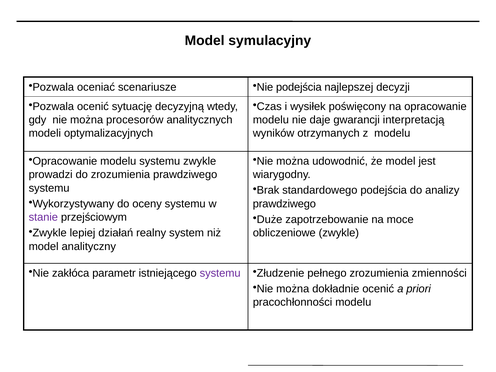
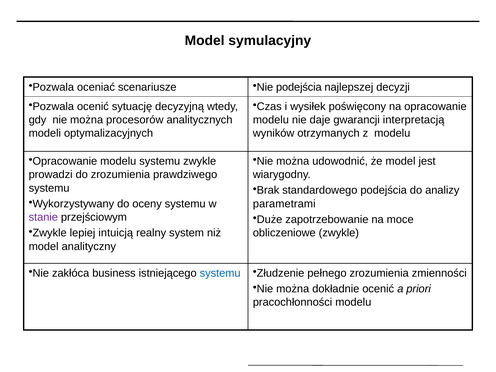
prawdziwego: prawdziwego -> parametrami (284, 204)
działań: działań -> intuicją (116, 233)
parametr: parametr -> business (114, 273)
systemu colour: purple -> blue (220, 273)
